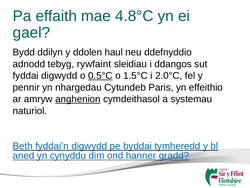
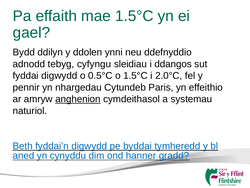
mae 4.8°C: 4.8°C -> 1.5°C (134, 16)
haul: haul -> ynni (114, 52)
rywfaint: rywfaint -> cyfyngu (94, 64)
0.5°C underline: present -> none (100, 76)
